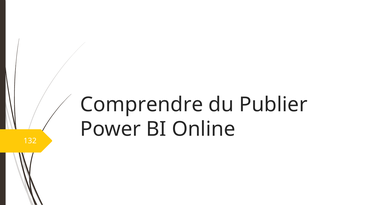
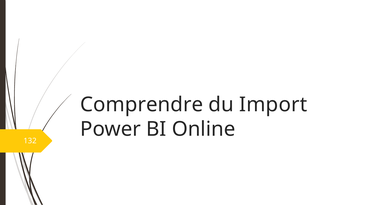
Publier: Publier -> Import (273, 105)
